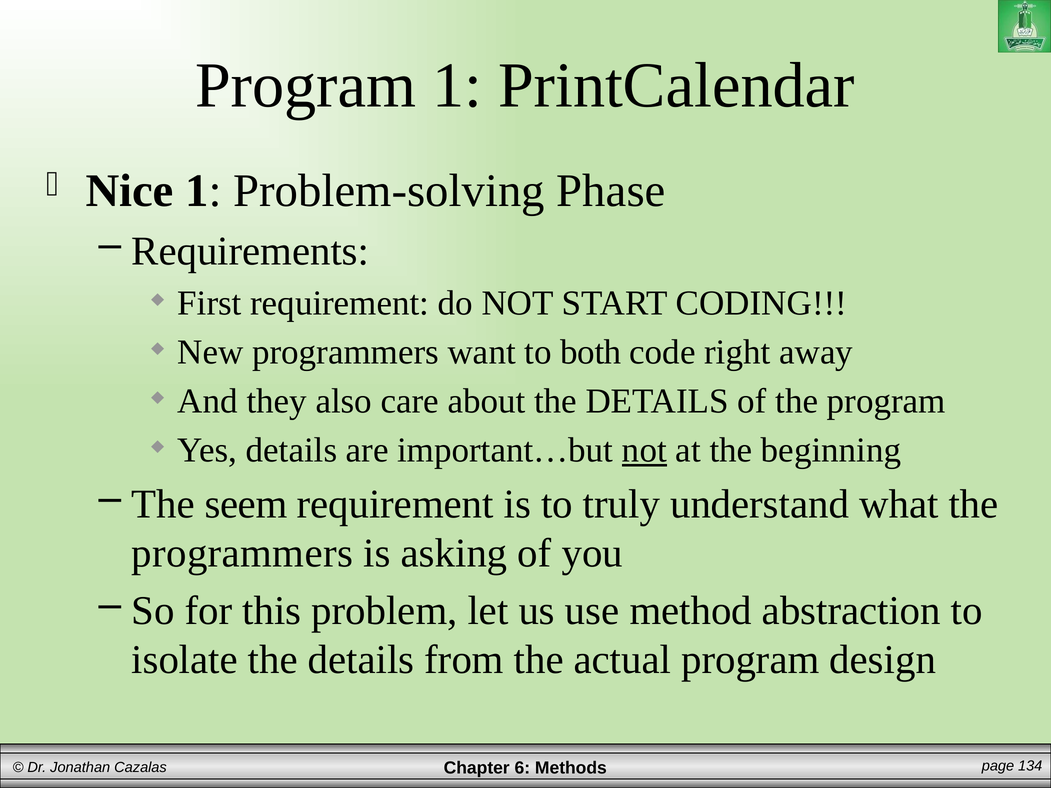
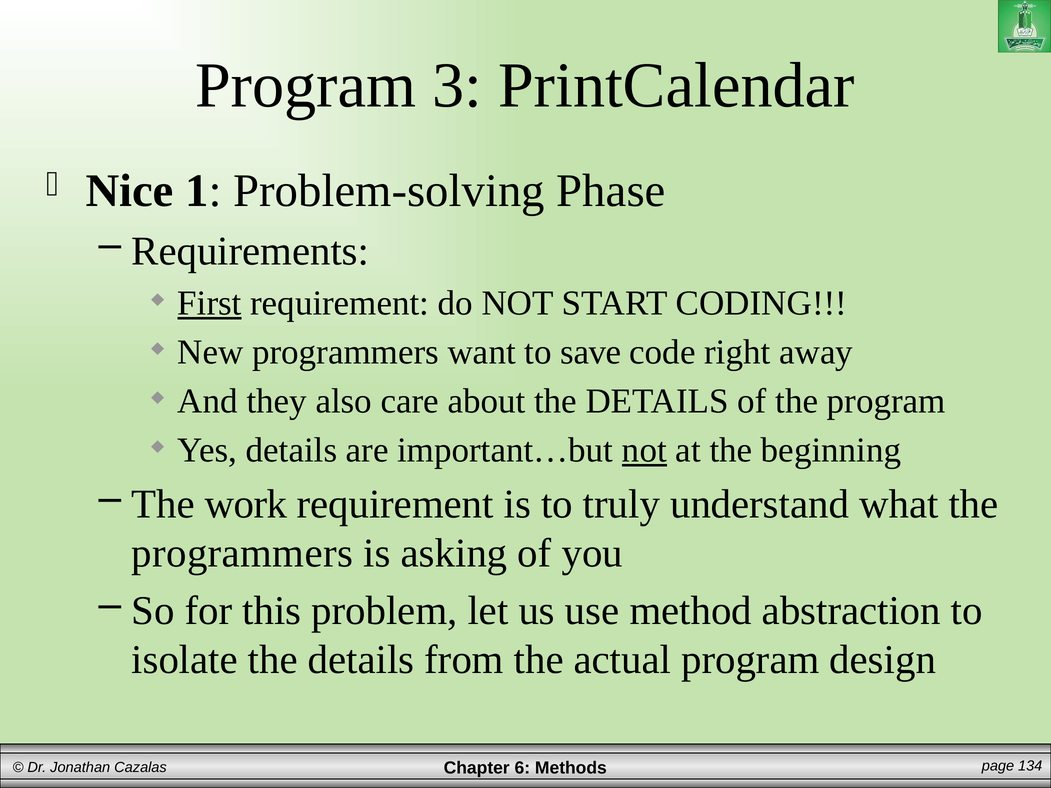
Program 1: 1 -> 3 (457, 86)
First underline: none -> present (210, 303)
both: both -> save (591, 352)
seem: seem -> work (246, 505)
